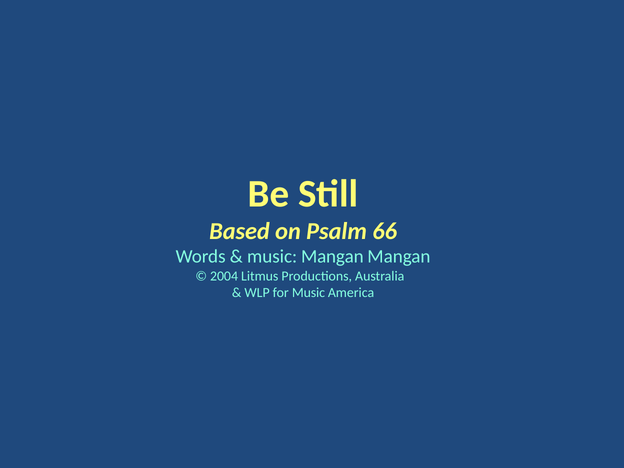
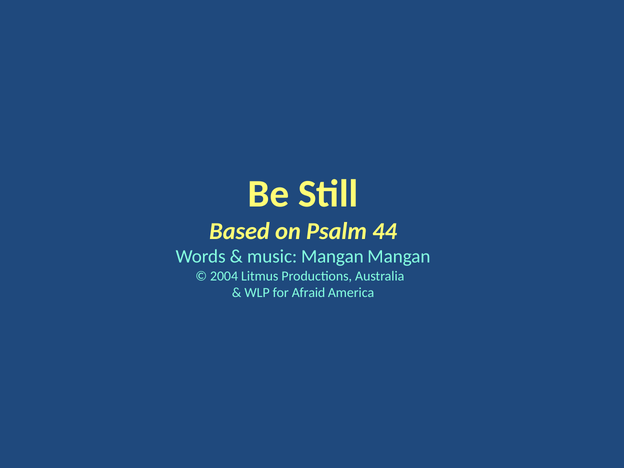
66: 66 -> 44 (385, 231)
for Music: Music -> Afraid (308, 293)
